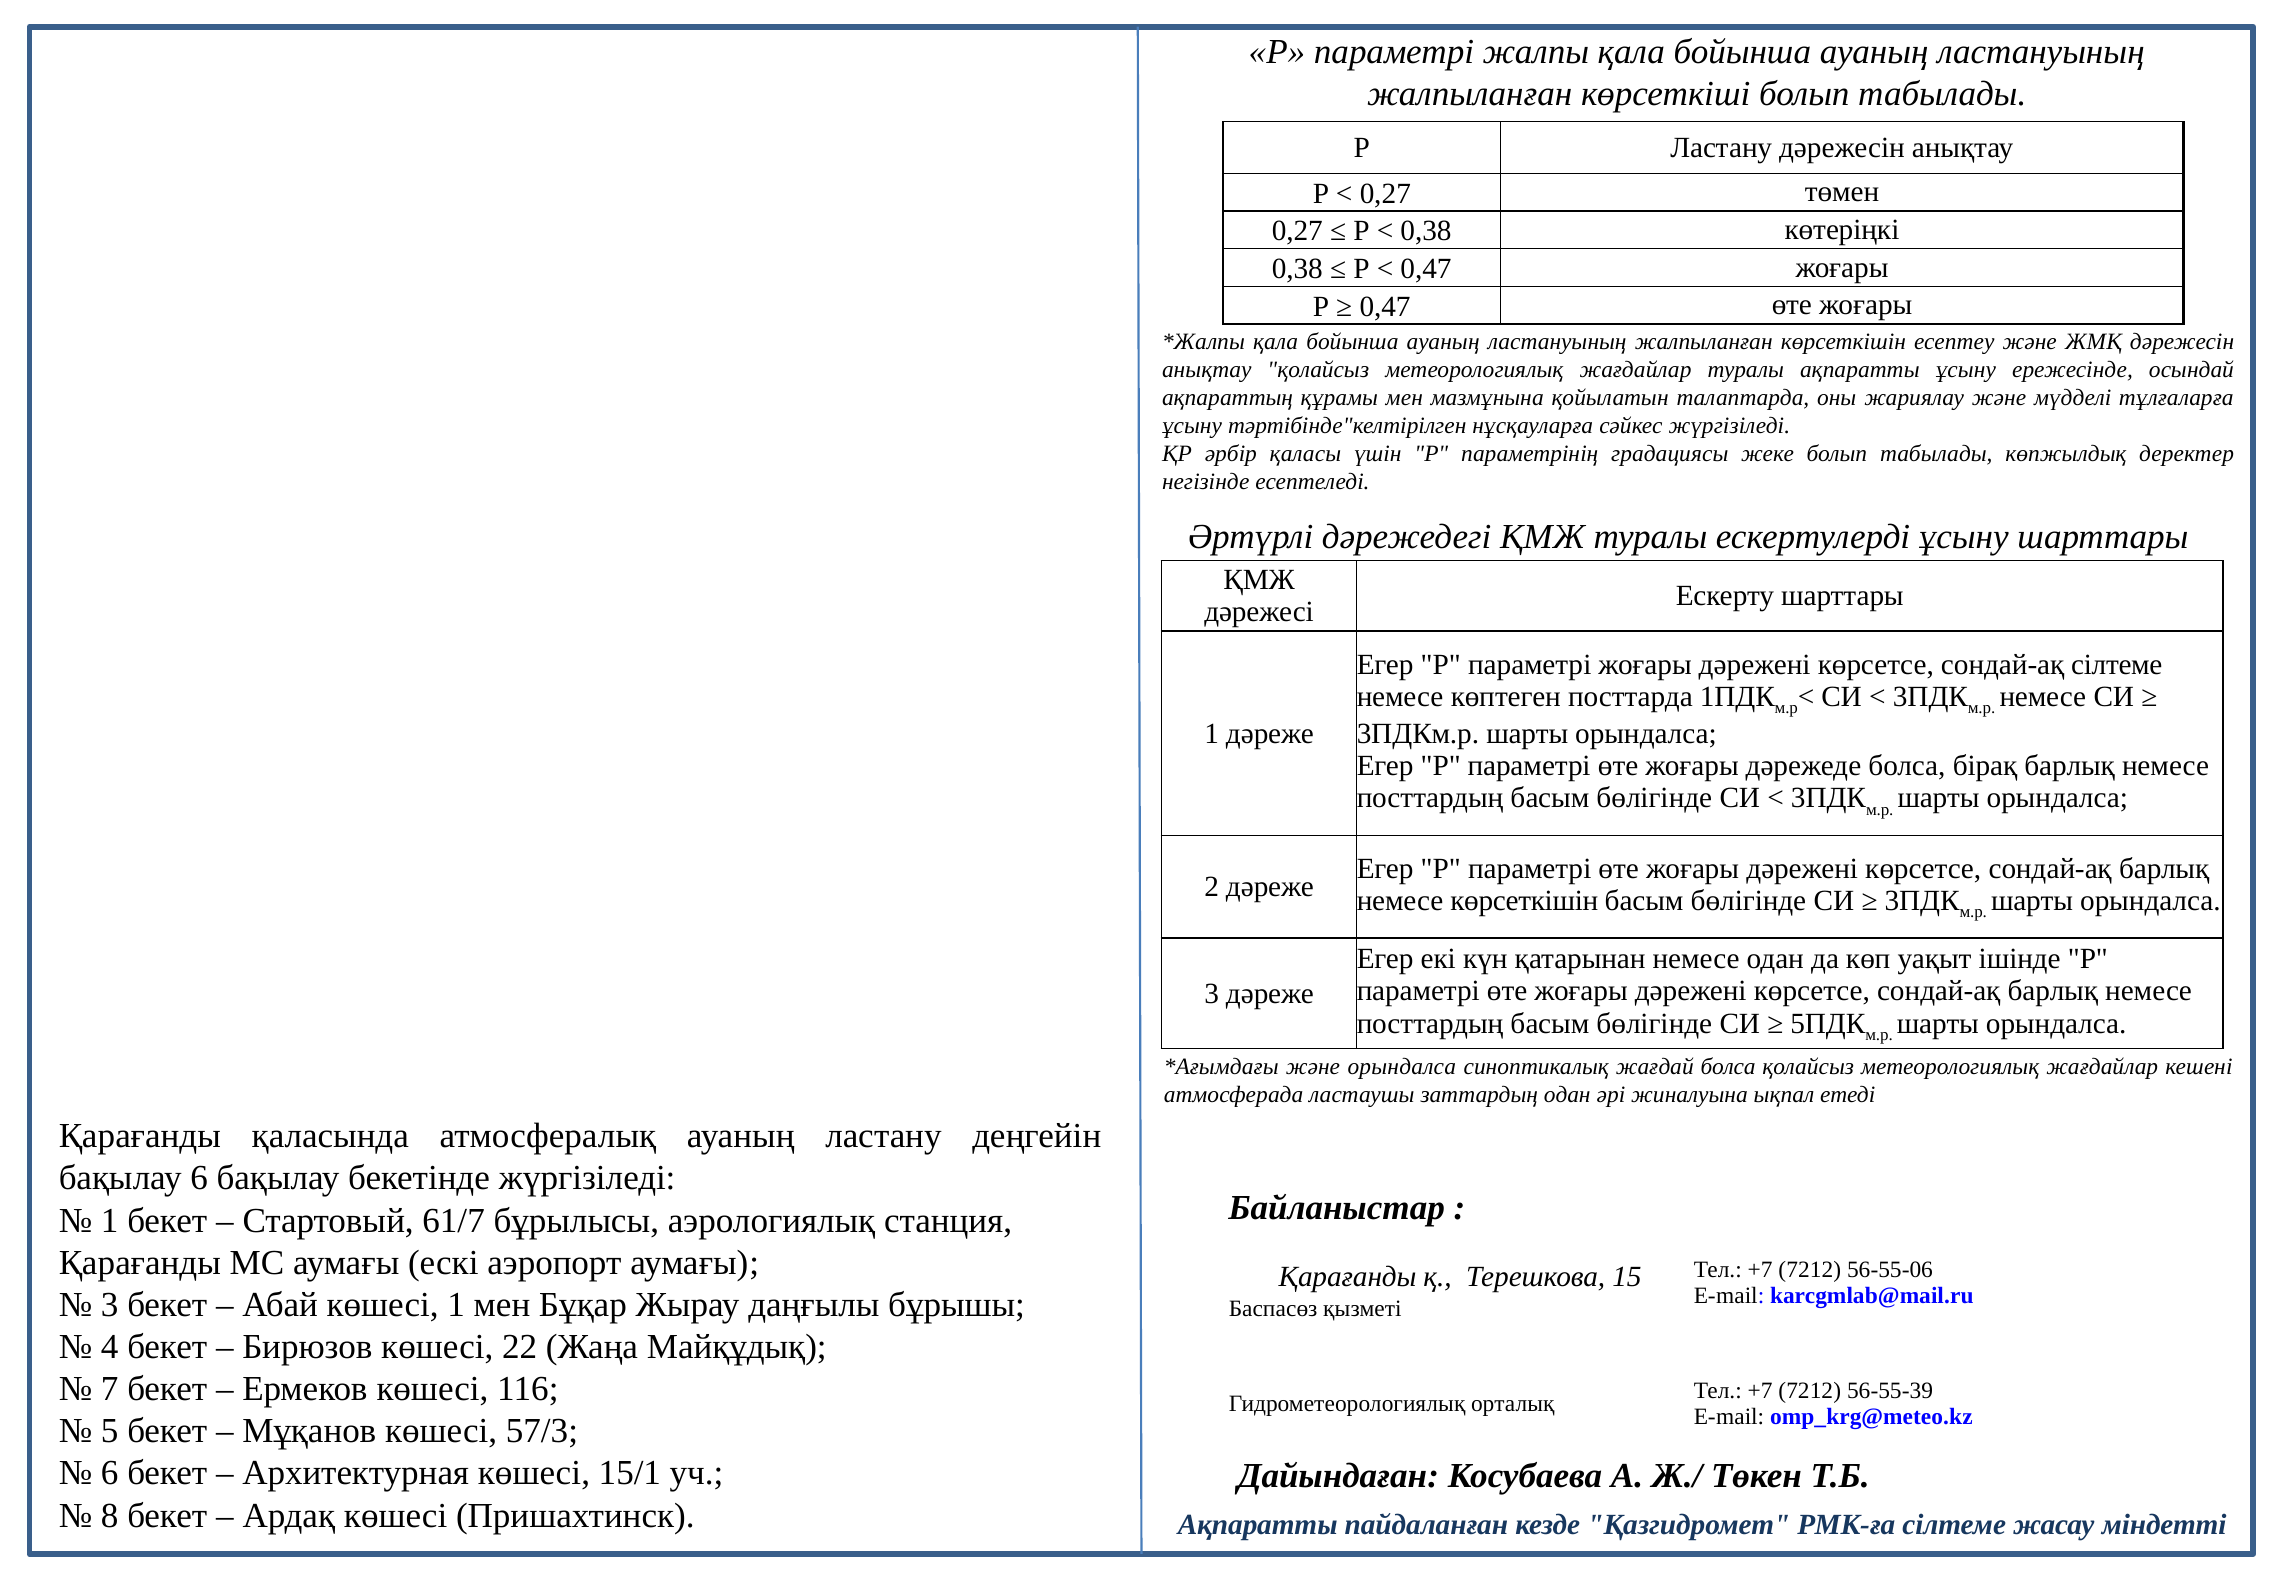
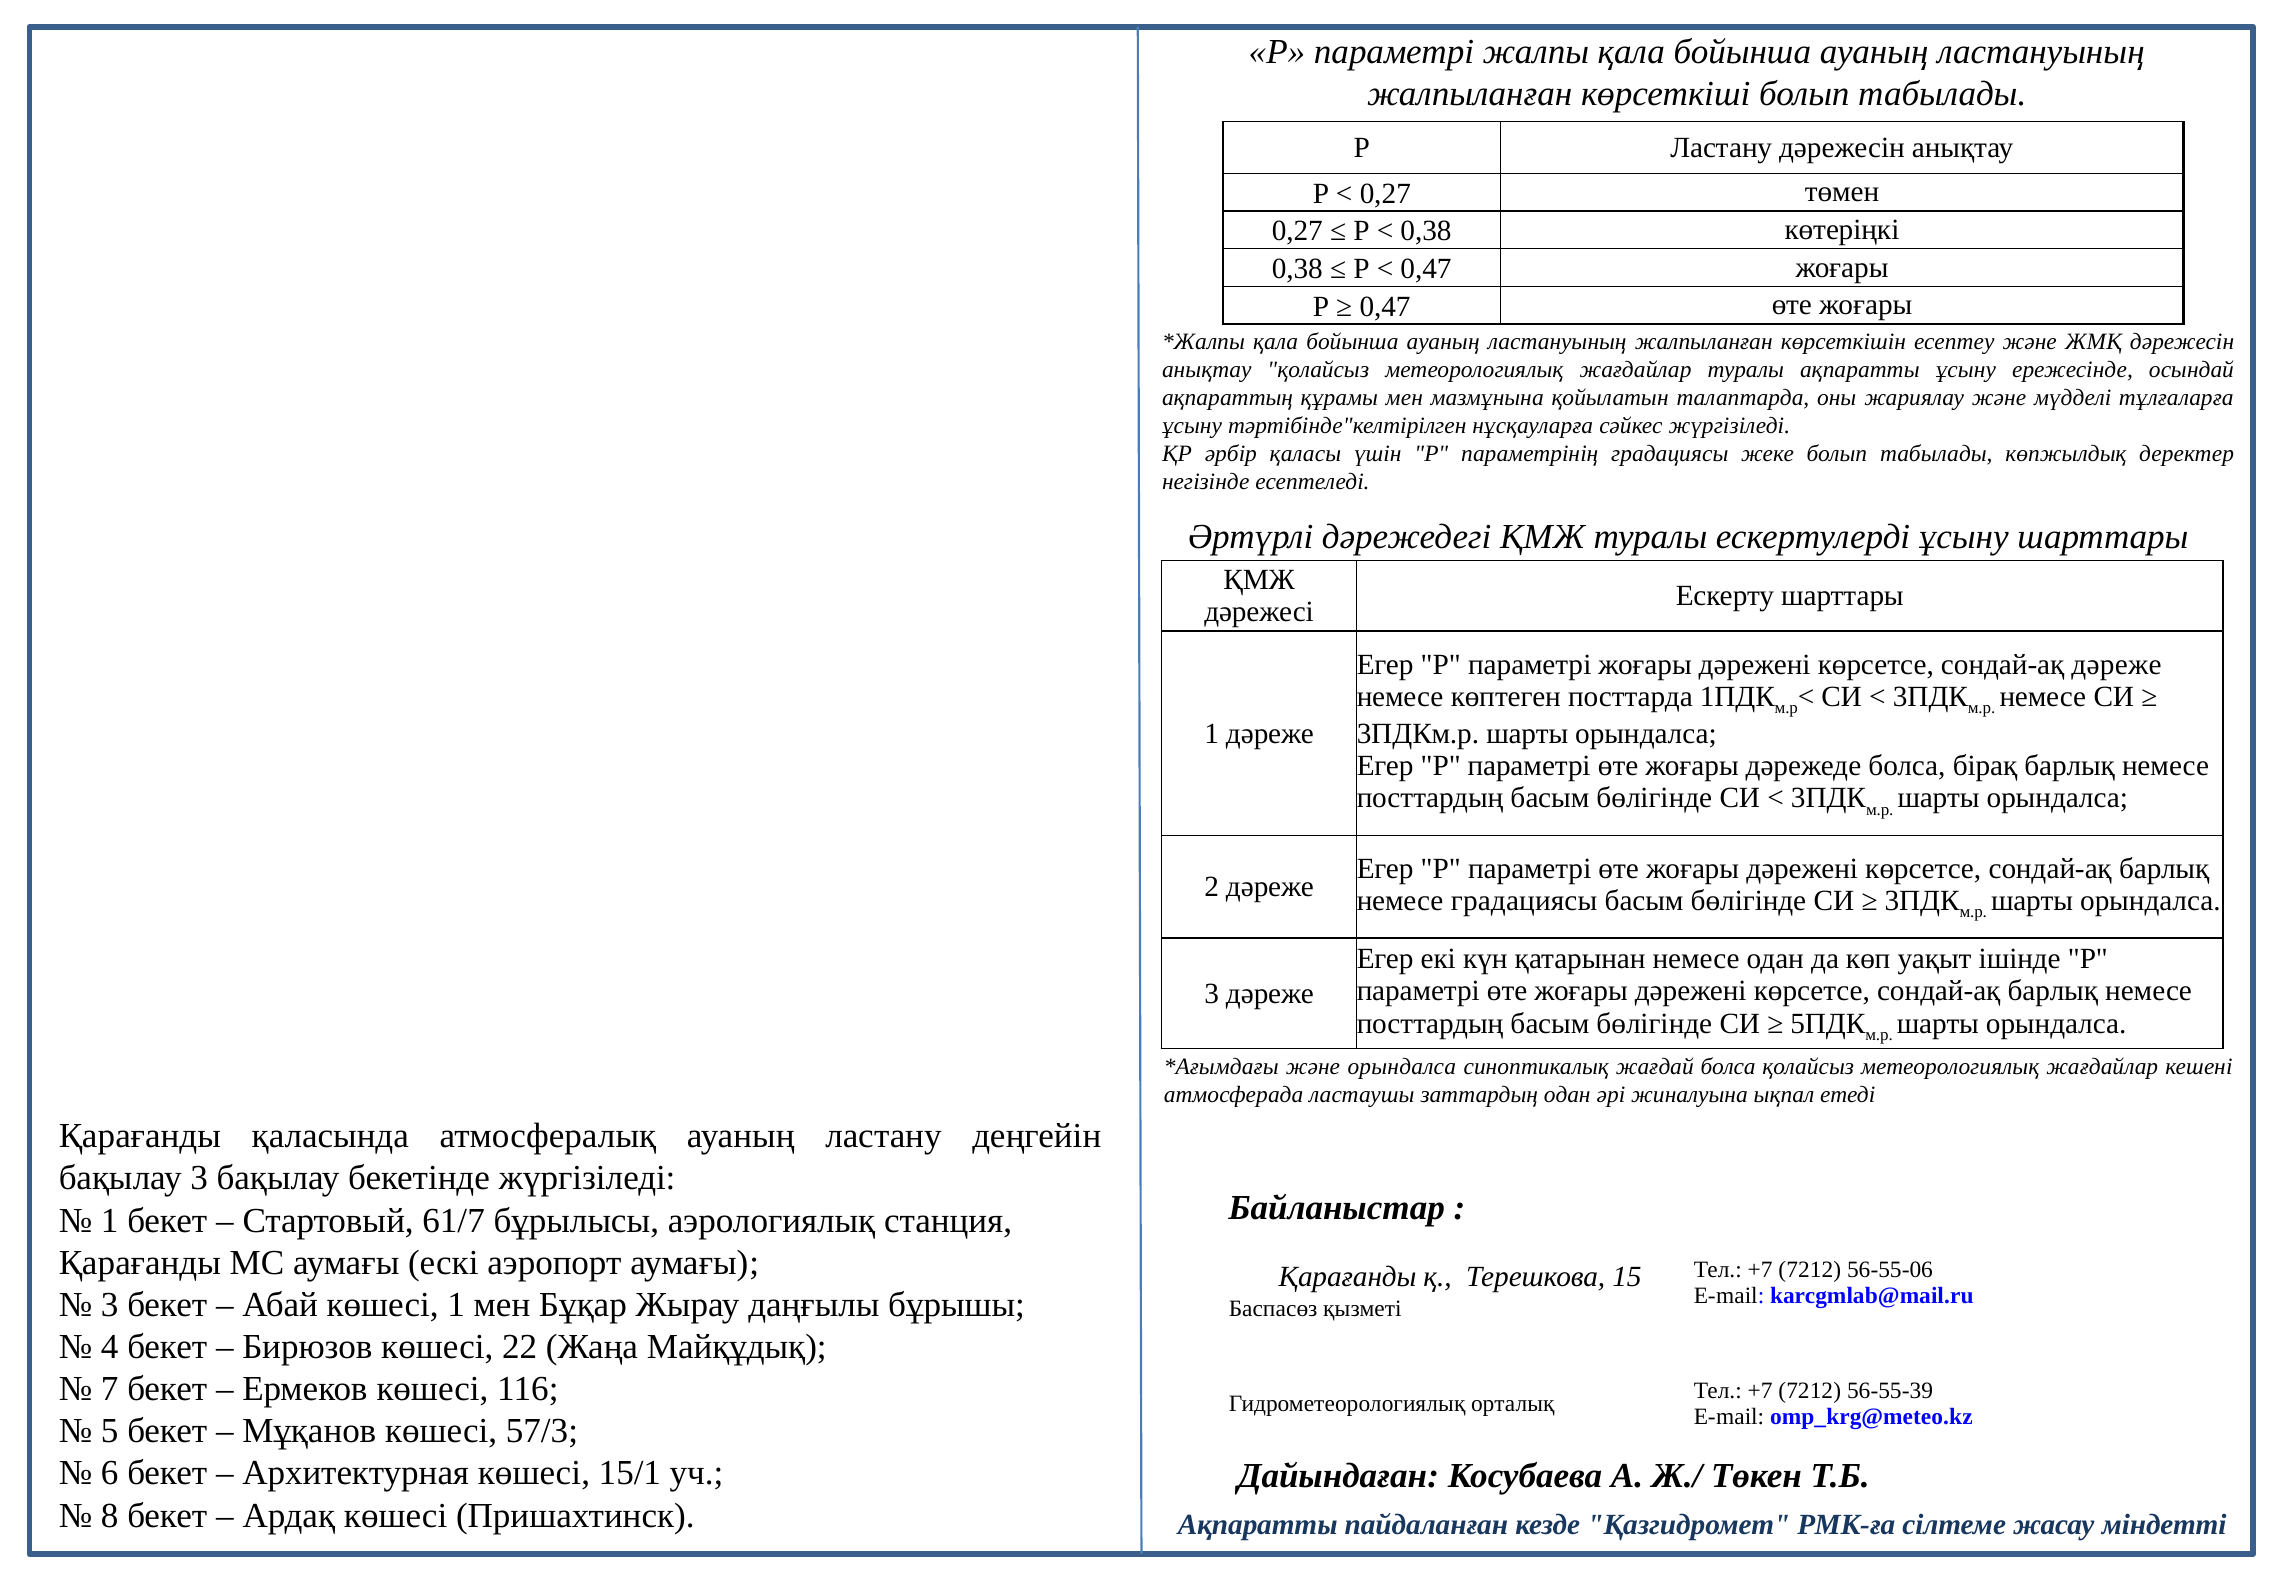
сондай-ақ сілтеме: сілтеме -> дәреже (2117, 664)
немесе көрсеткішін: көрсеткішін -> градациясы (1524, 901)
бақылау 6: 6 -> 3 (199, 1178)
